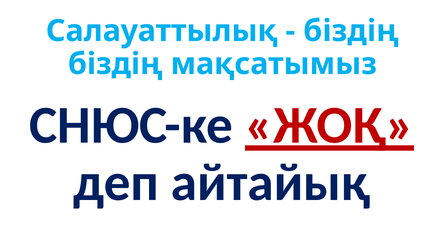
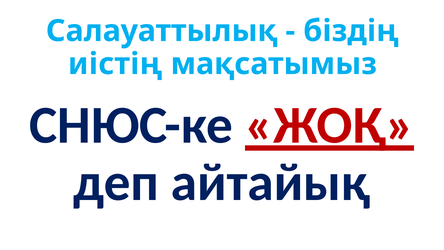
біздің: біздің -> иістің (115, 64)
